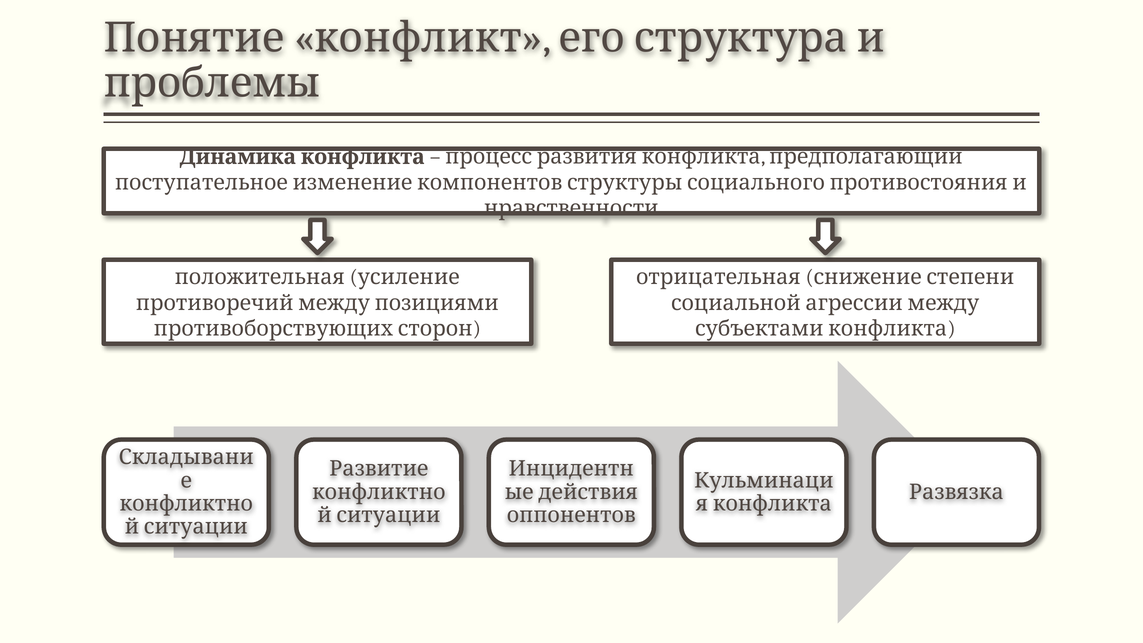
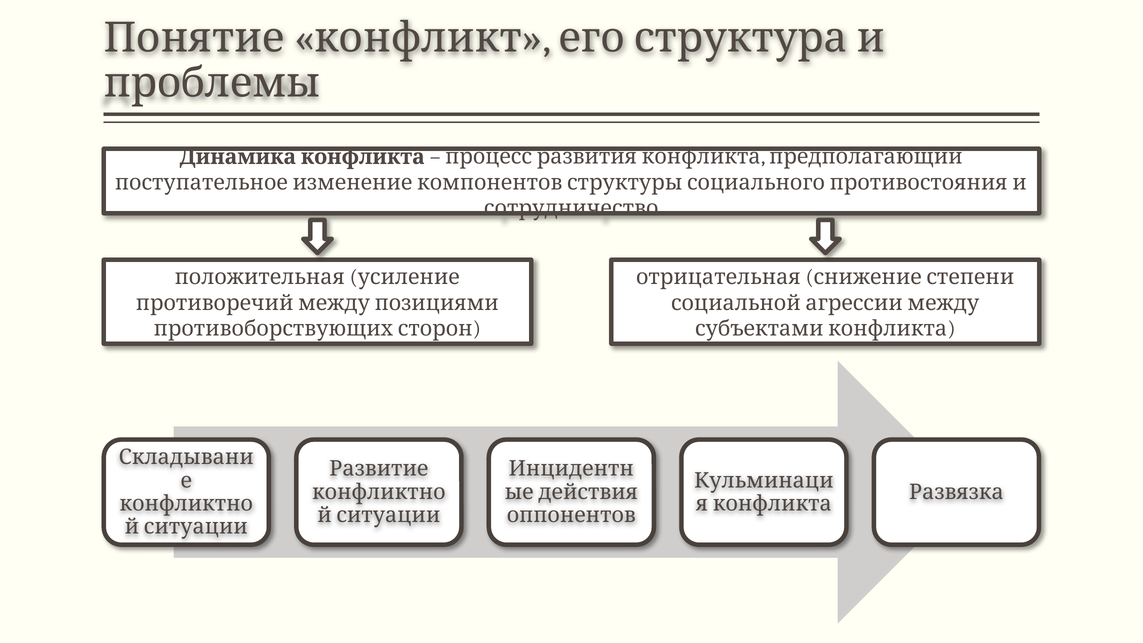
нравственности: нравственности -> сотрудничество (571, 208)
